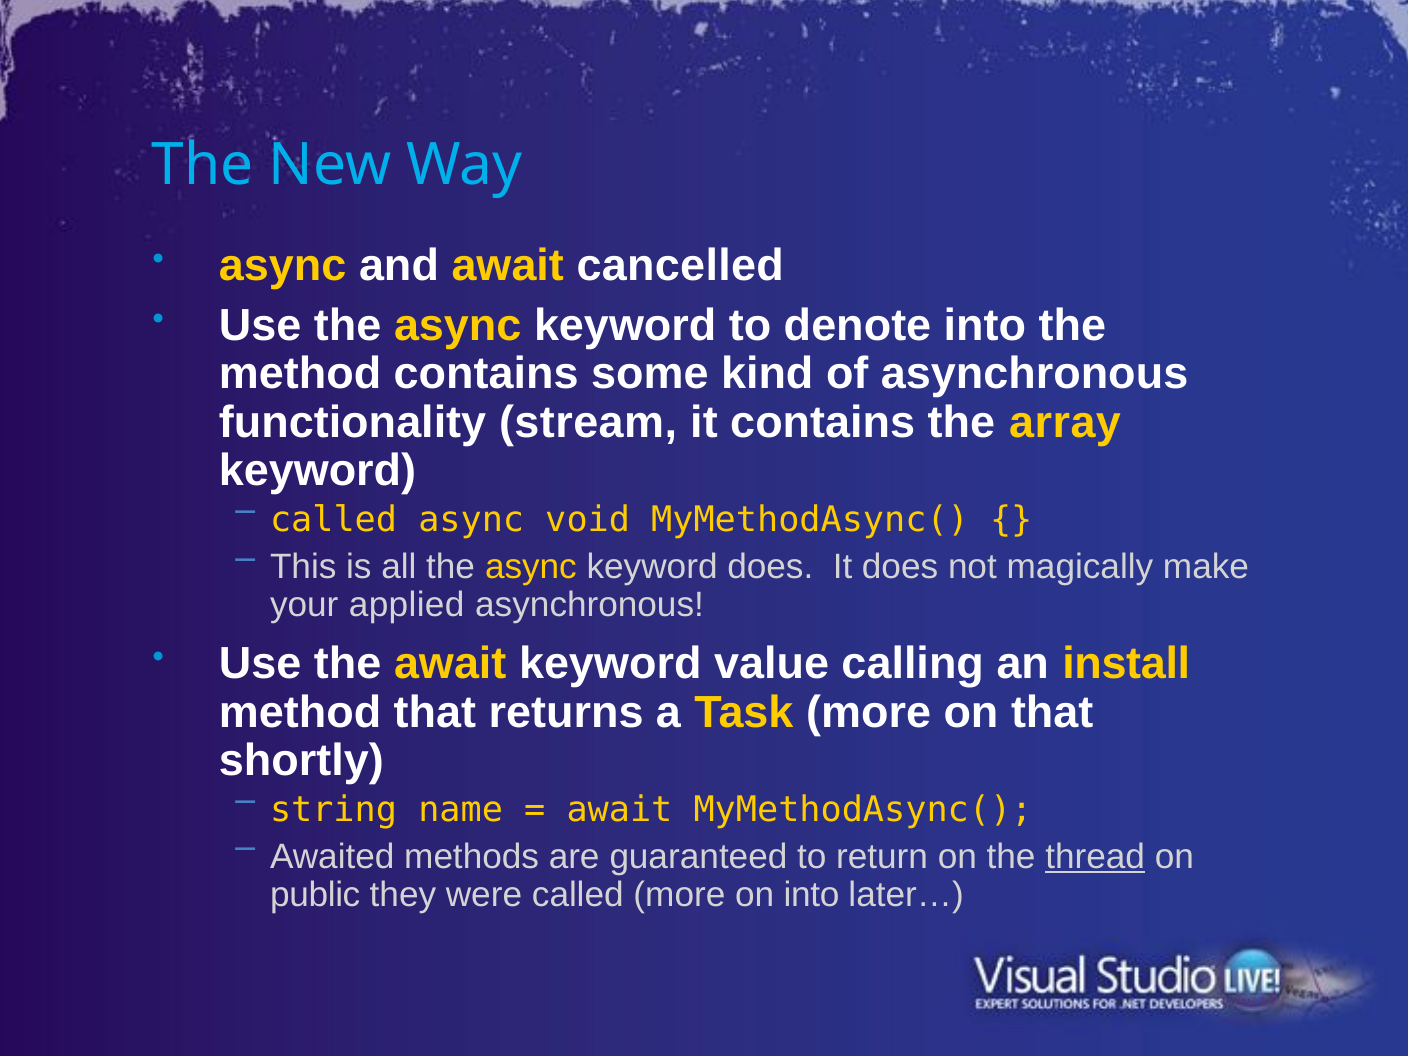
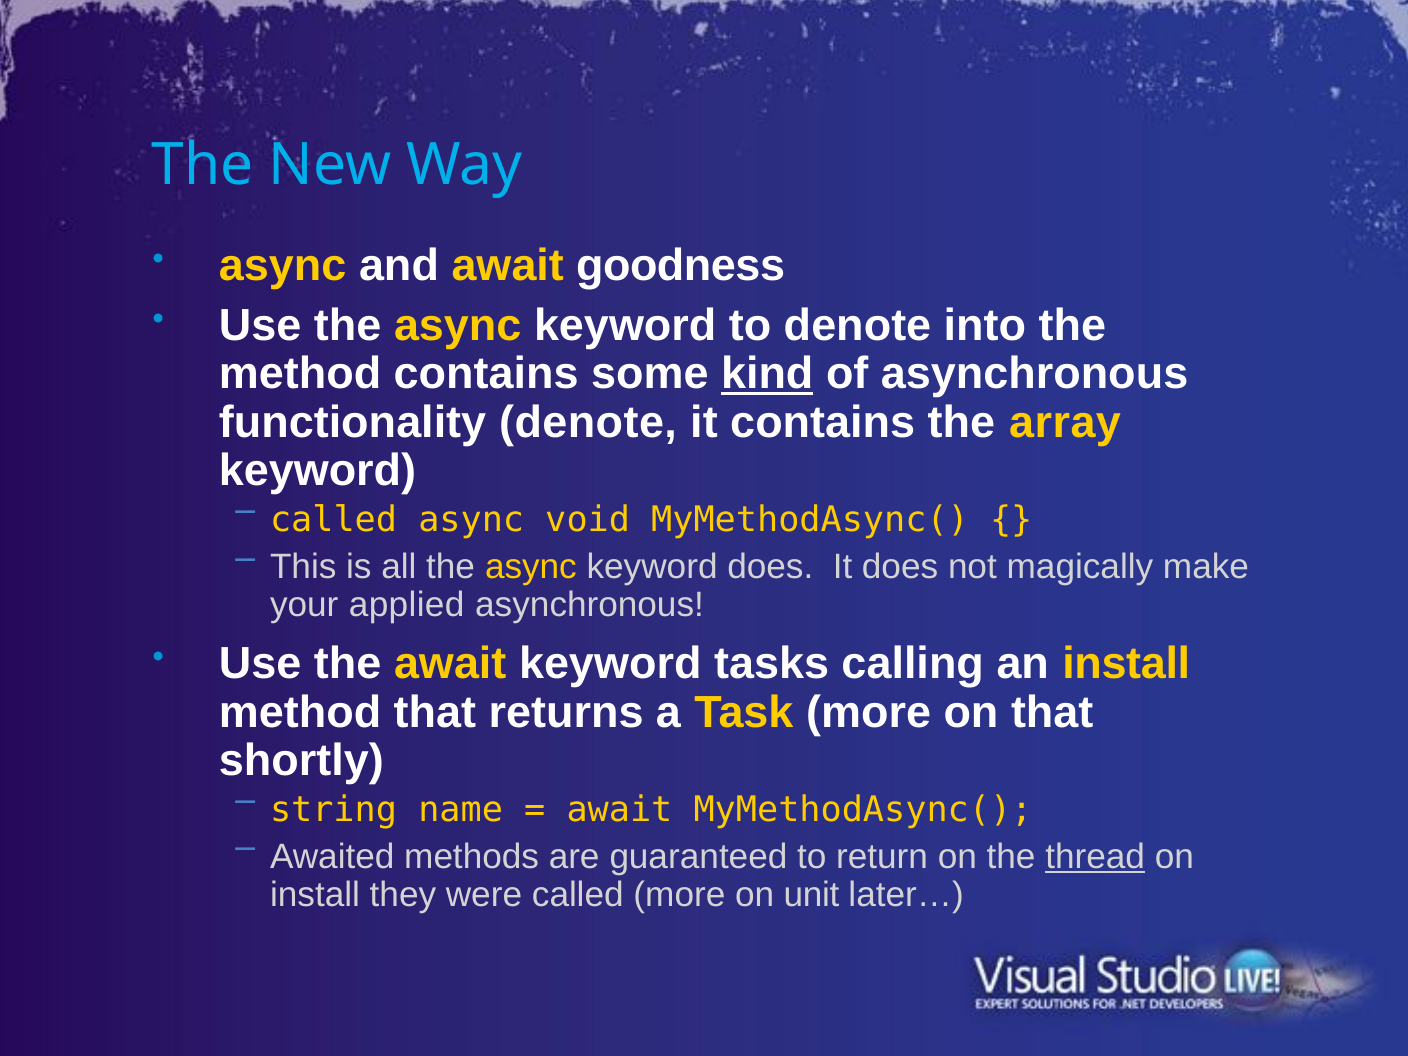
cancelled: cancelled -> goodness (681, 265)
kind underline: none -> present (767, 374)
functionality stream: stream -> denote (588, 423)
value: value -> tasks (772, 664)
public: public -> install (315, 895)
on into: into -> unit (812, 895)
